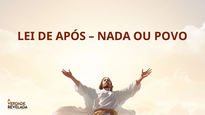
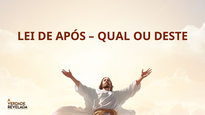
NADA: NADA -> QUAL (114, 36)
POVO: POVO -> DESTE (171, 36)
